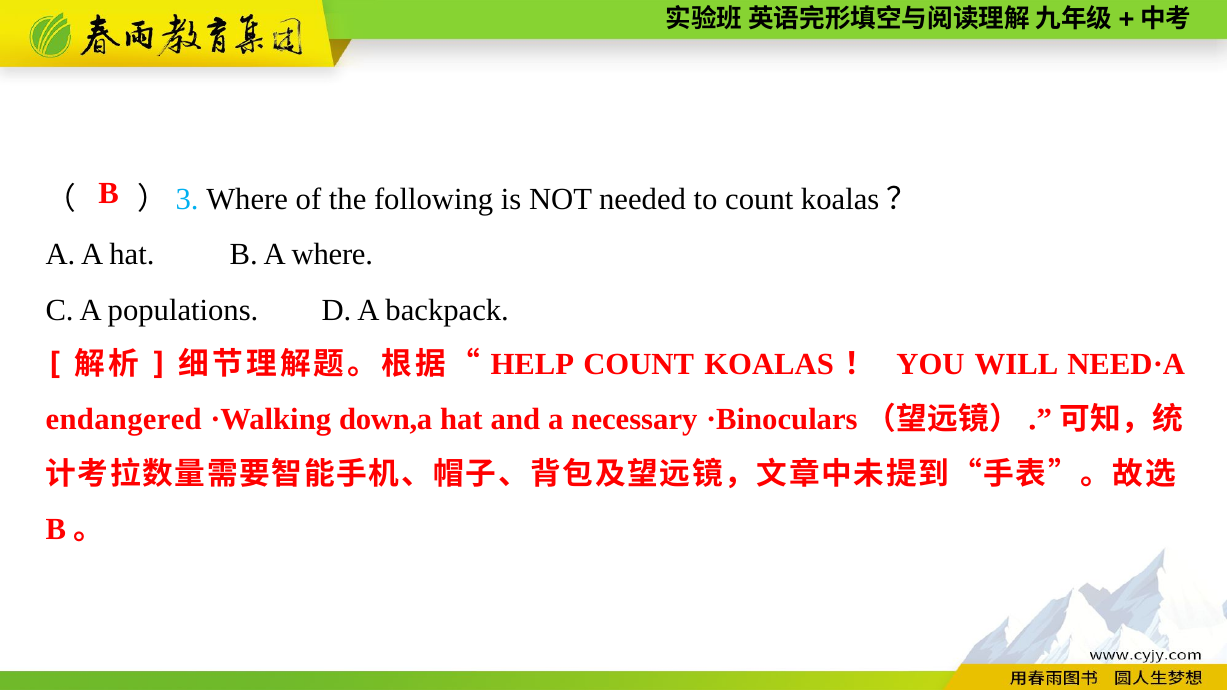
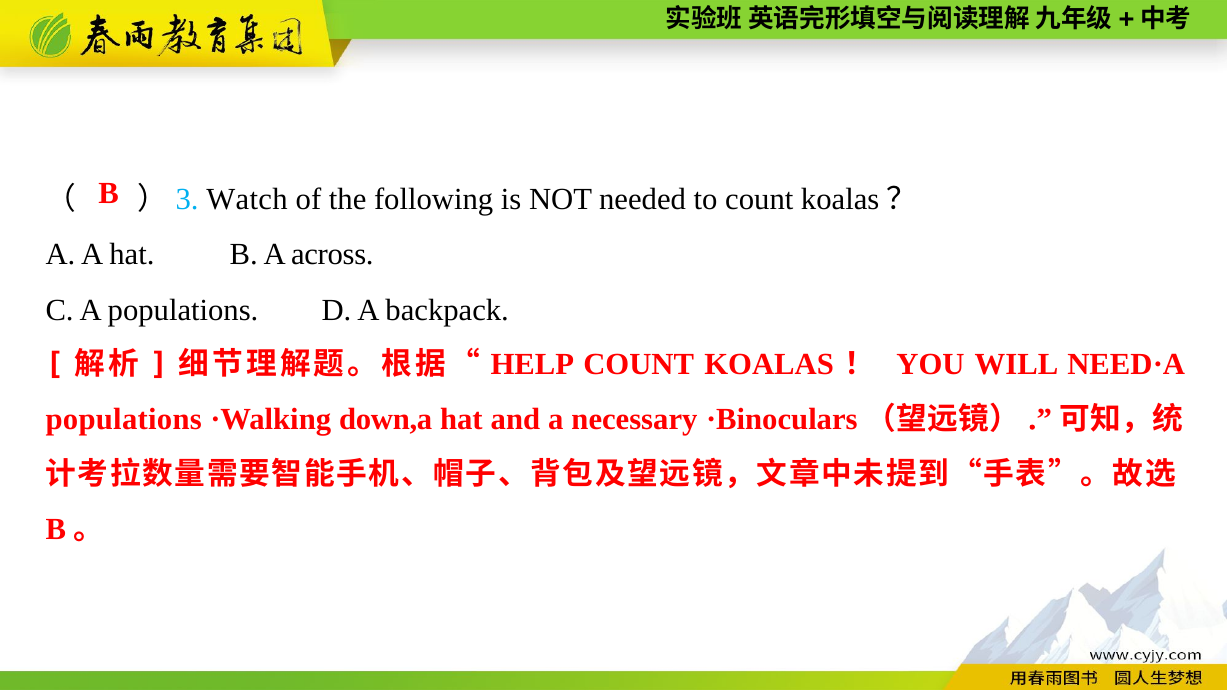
）3 Where: Where -> Watch (247, 200)
A where: where -> across (332, 255)
endangered: endangered -> populations (124, 419)
